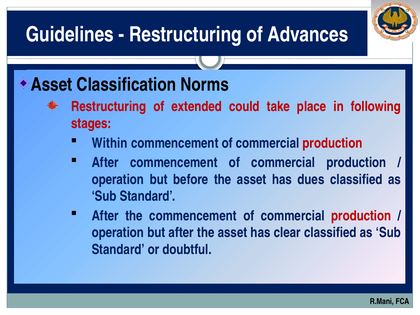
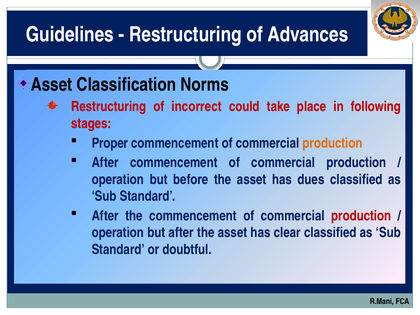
extended: extended -> incorrect (197, 107)
Within: Within -> Proper (110, 143)
production colour: red -> orange (333, 143)
